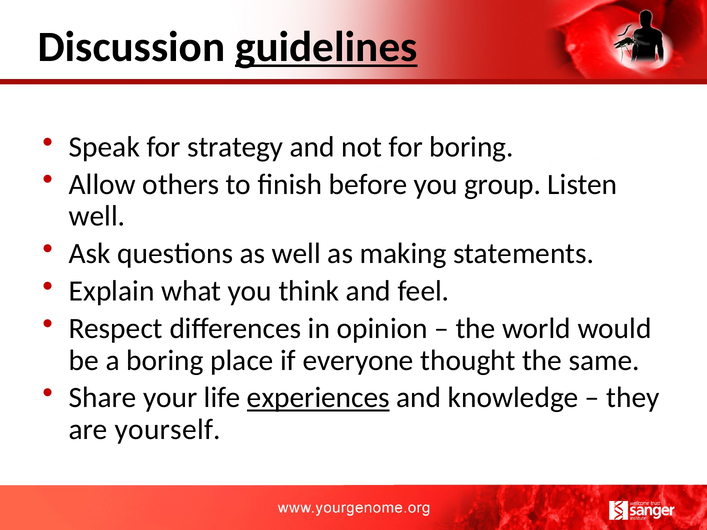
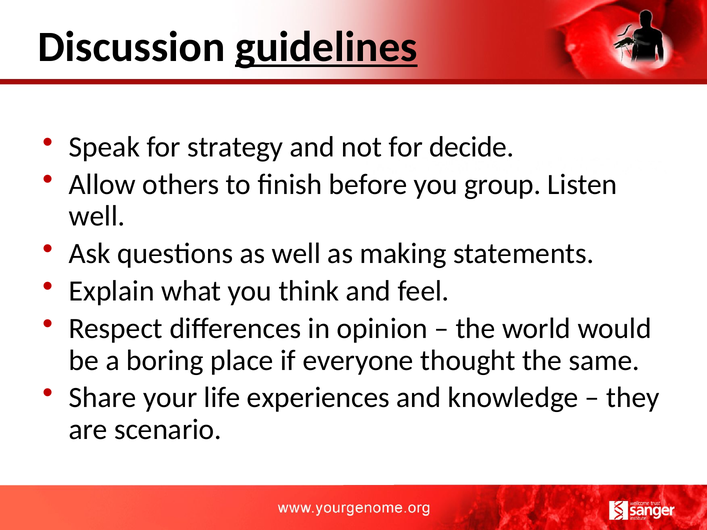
for boring: boring -> decide (472, 147)
experiences underline: present -> none (318, 398)
yourself: yourself -> scenario (168, 430)
